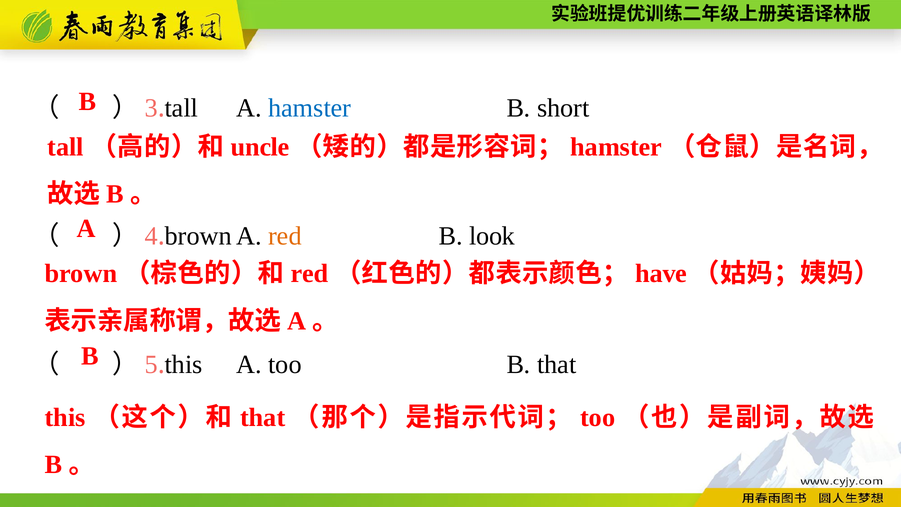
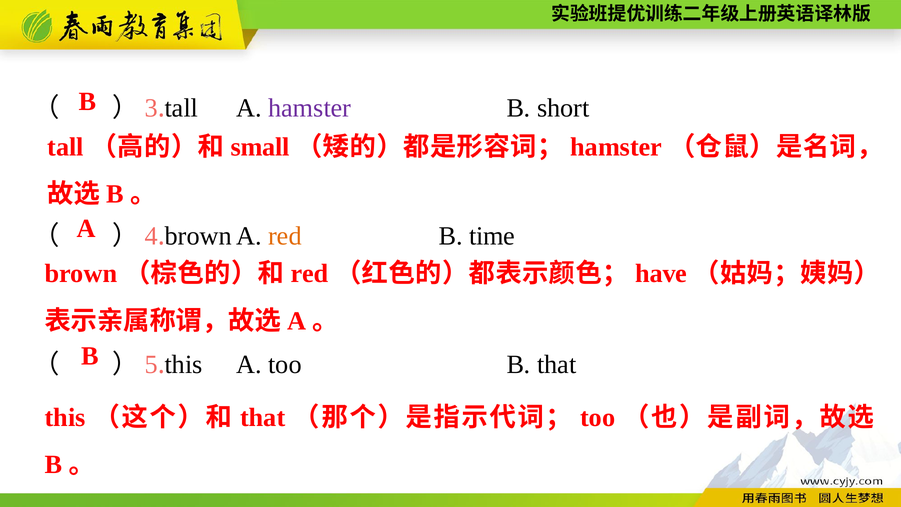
hamster colour: blue -> purple (310, 108)
uncle: uncle -> small (260, 147)
look: look -> time (492, 236)
